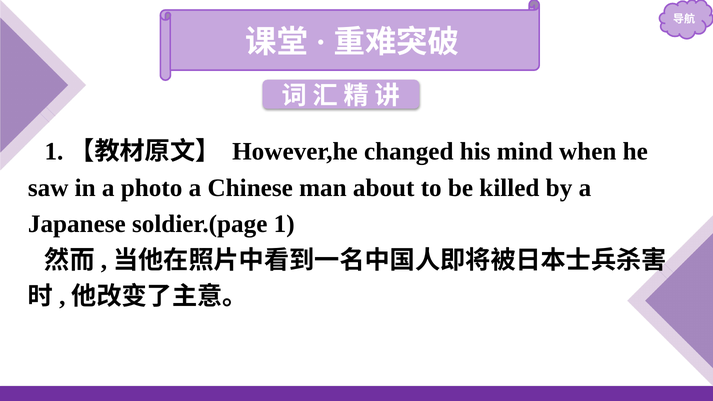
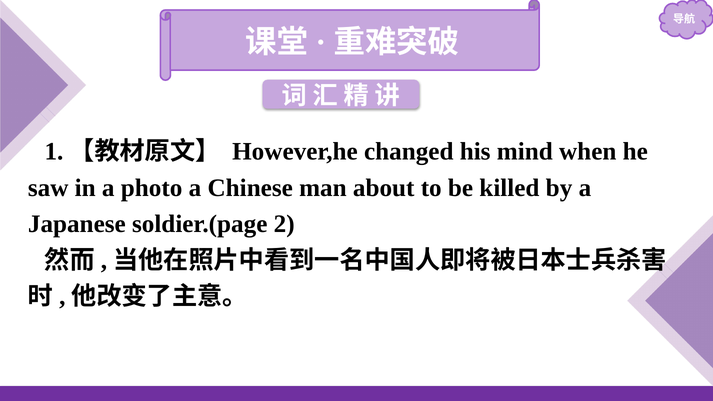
soldier.(page 1: 1 -> 2 (284, 224)
